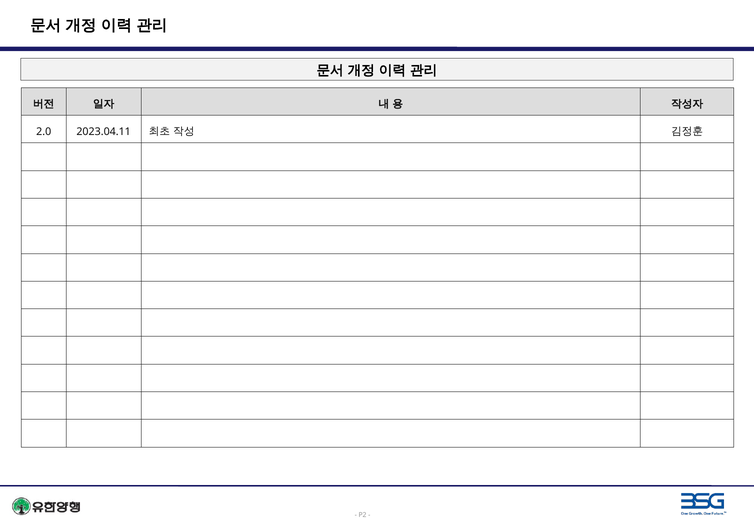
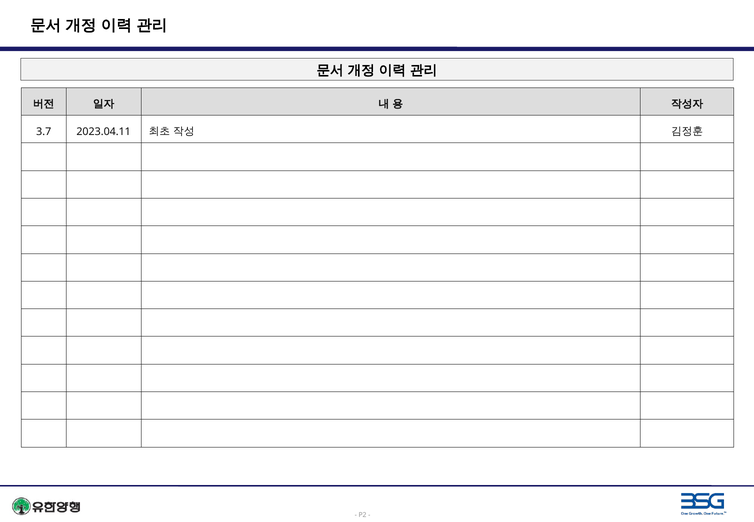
2.0: 2.0 -> 3.7 (44, 132)
